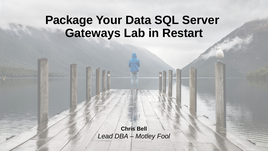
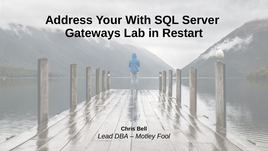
Package: Package -> Address (69, 20)
Data: Data -> With (138, 20)
